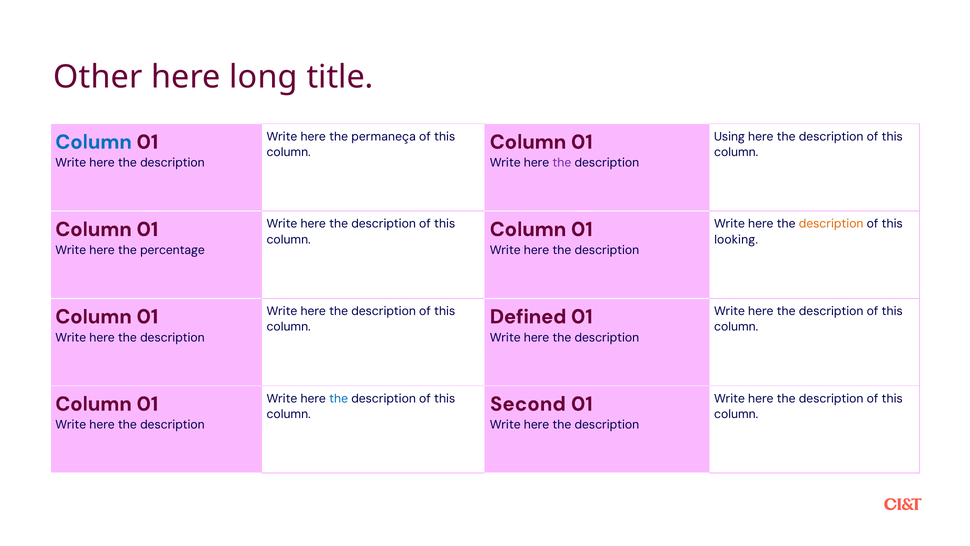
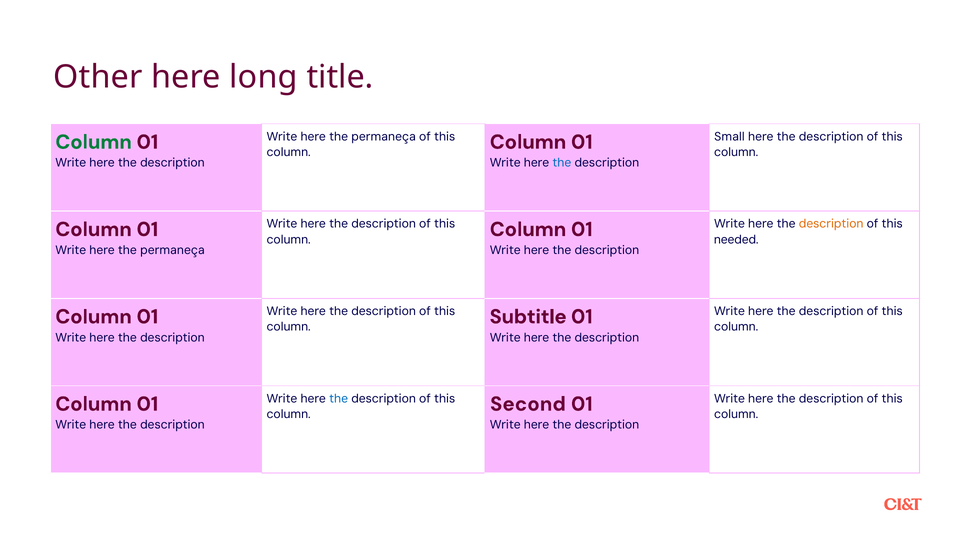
Using: Using -> Small (729, 136)
Column colour: blue -> green (94, 142)
the colour: purple -> blue (562, 163)
looking: looking -> needed (736, 239)
percentage: percentage -> permaneça (172, 250)
Defined: Defined -> Subtitle (528, 316)
